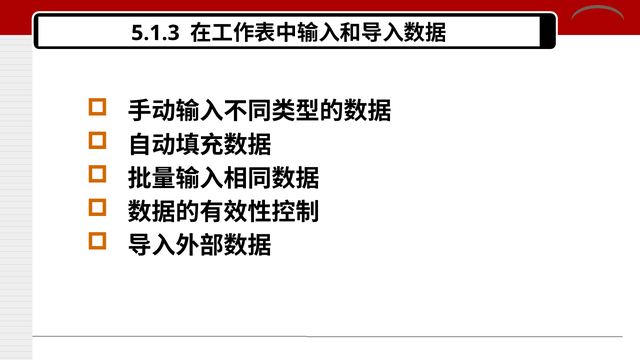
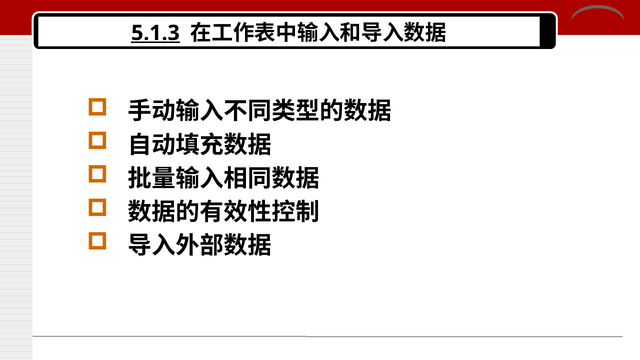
5.1.3 underline: none -> present (155, 33)
